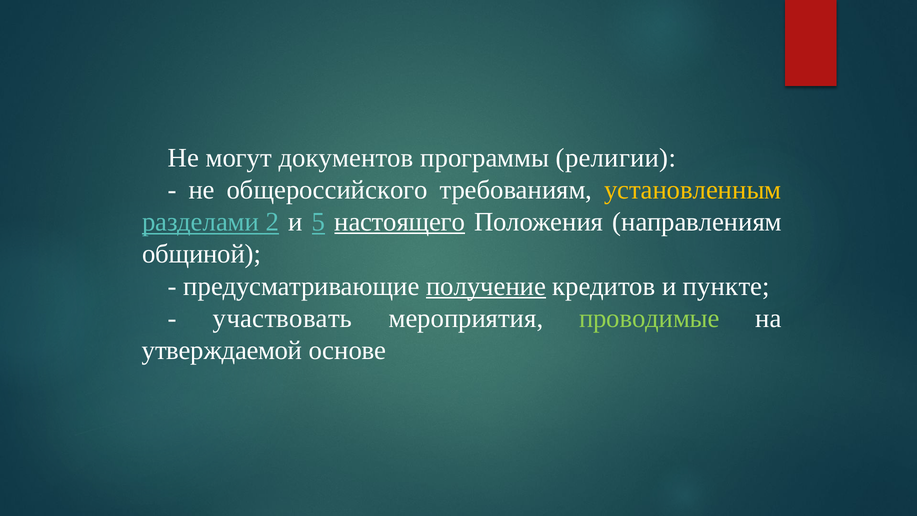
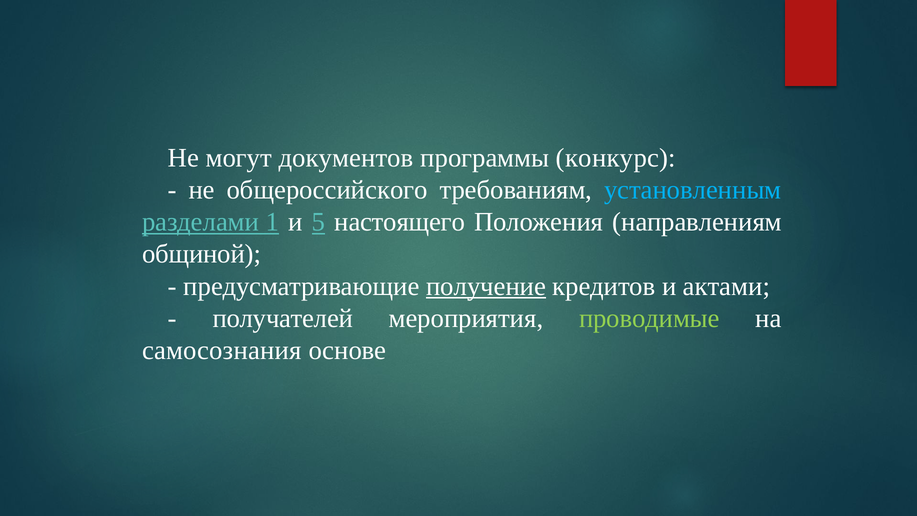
религии: религии -> конкурс (616, 158)
установленным colour: yellow -> light blue (693, 190)
2: 2 -> 1 (272, 222)
настоящего underline: present -> none (400, 222)
пункте: пункте -> актами (726, 286)
участвовать: участвовать -> получателей (283, 318)
утверждаемой: утверждаемой -> самосознания (222, 350)
